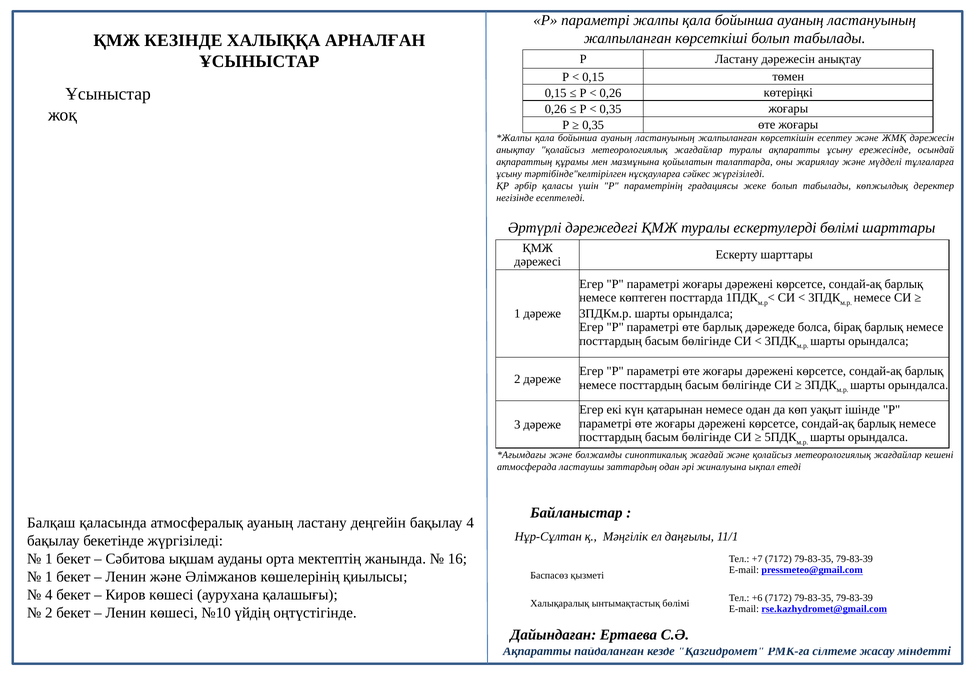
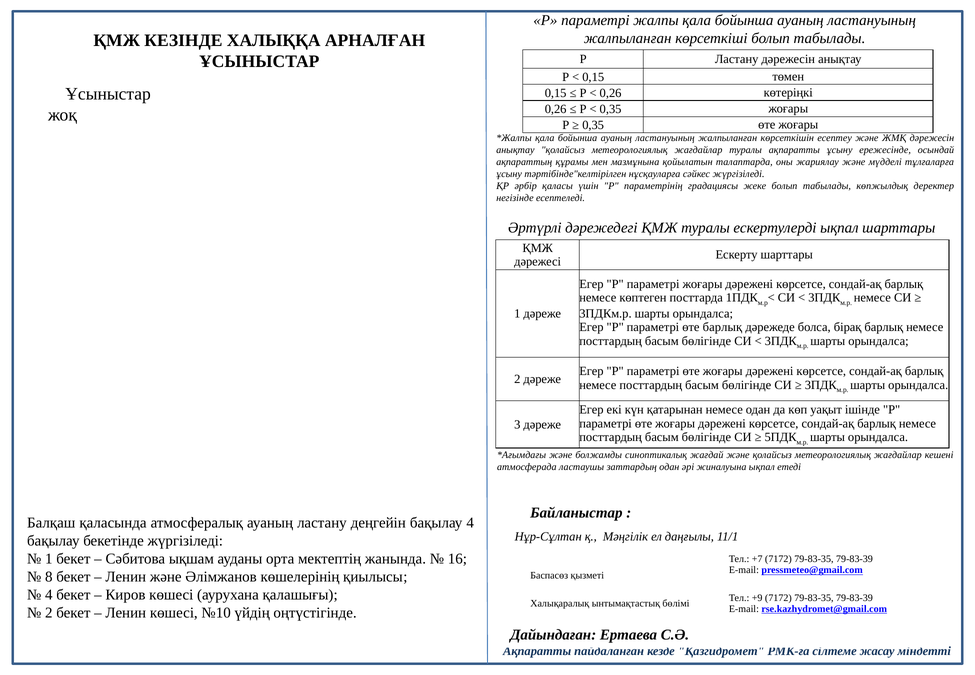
ескертулерді бөлімі: бөлімі -> ықпал (839, 228)
1: 1 -> 8 (49, 577)
+6: +6 -> +9 (757, 598)
